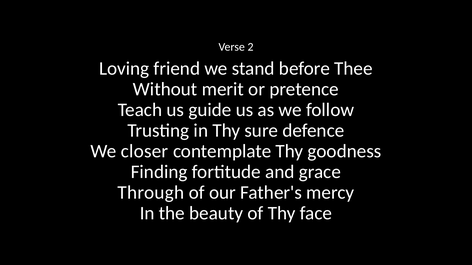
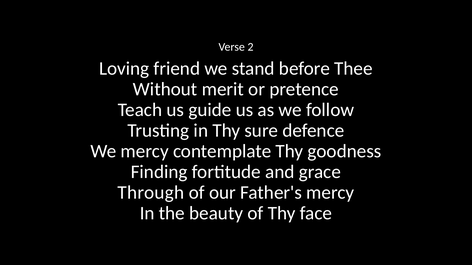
We closer: closer -> mercy (145, 152)
